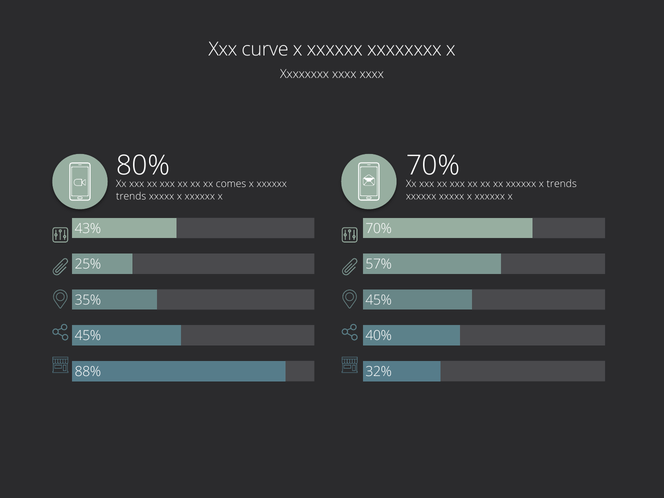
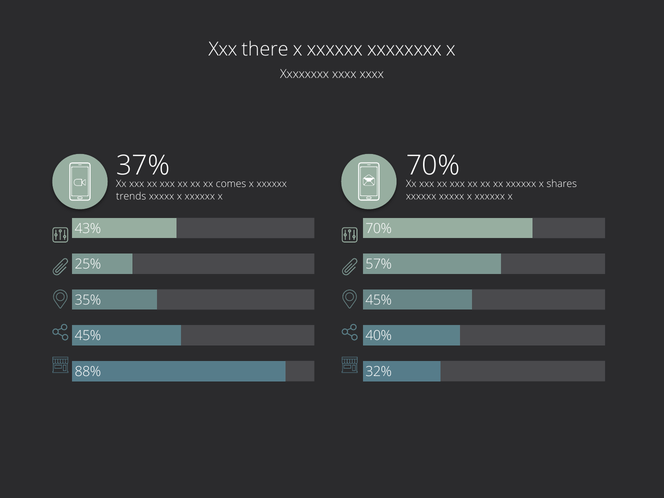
curve: curve -> there (265, 50)
80%: 80% -> 37% (143, 165)
x trends: trends -> shares (562, 184)
